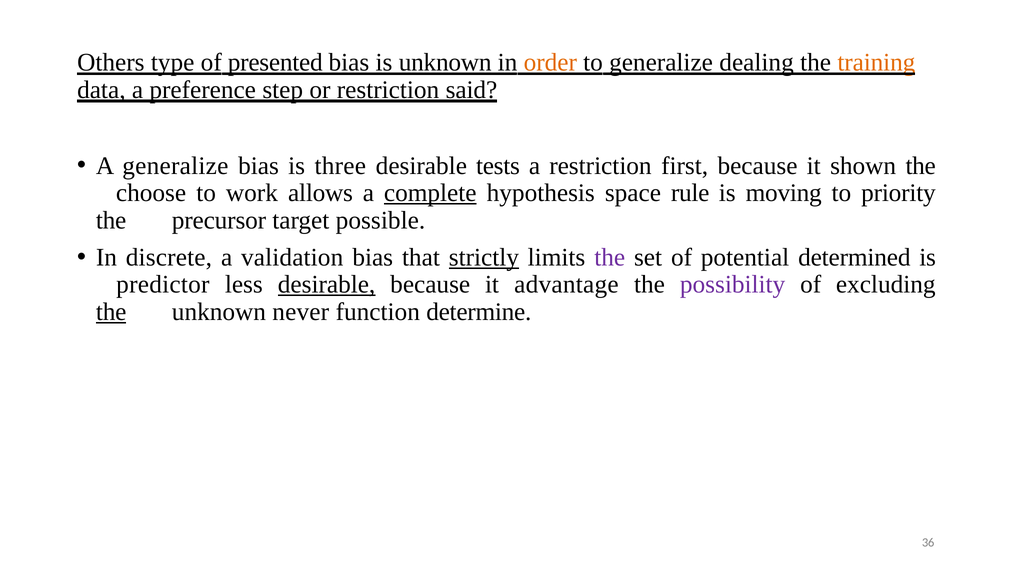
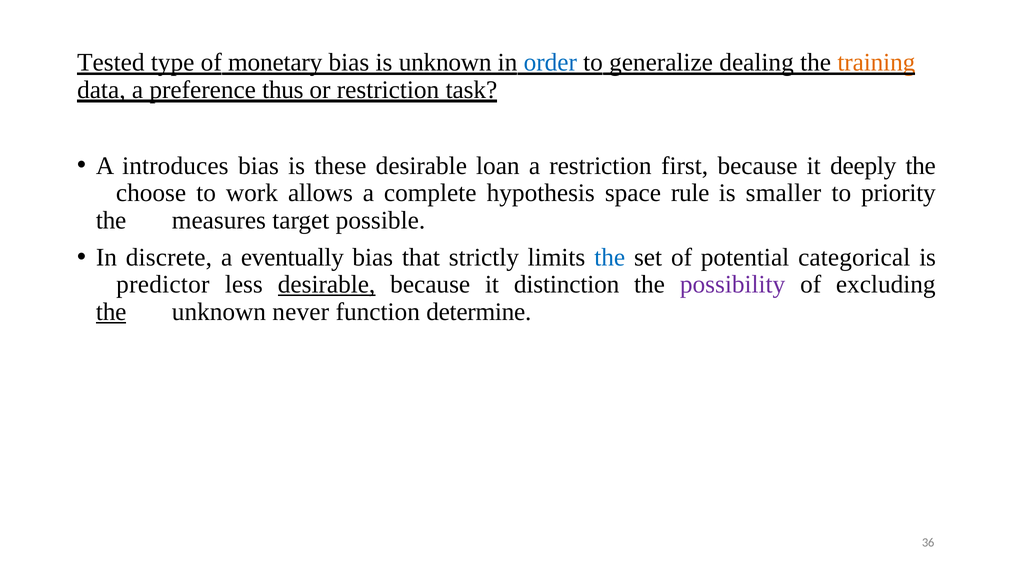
Others: Others -> Tested (111, 63)
presented: presented -> monetary (275, 63)
order colour: orange -> blue (550, 63)
step: step -> thus (283, 90)
said: said -> task (471, 90)
A generalize: generalize -> introduces (175, 166)
three: three -> these (340, 166)
tests: tests -> loan (498, 166)
shown: shown -> deeply (863, 166)
complete underline: present -> none (430, 193)
moving: moving -> smaller (783, 193)
precursor: precursor -> measures (219, 220)
validation: validation -> eventually (292, 257)
strictly underline: present -> none (484, 257)
the colour: purple -> blue (610, 257)
determined: determined -> categorical (854, 257)
advantage: advantage -> distinction (567, 285)
